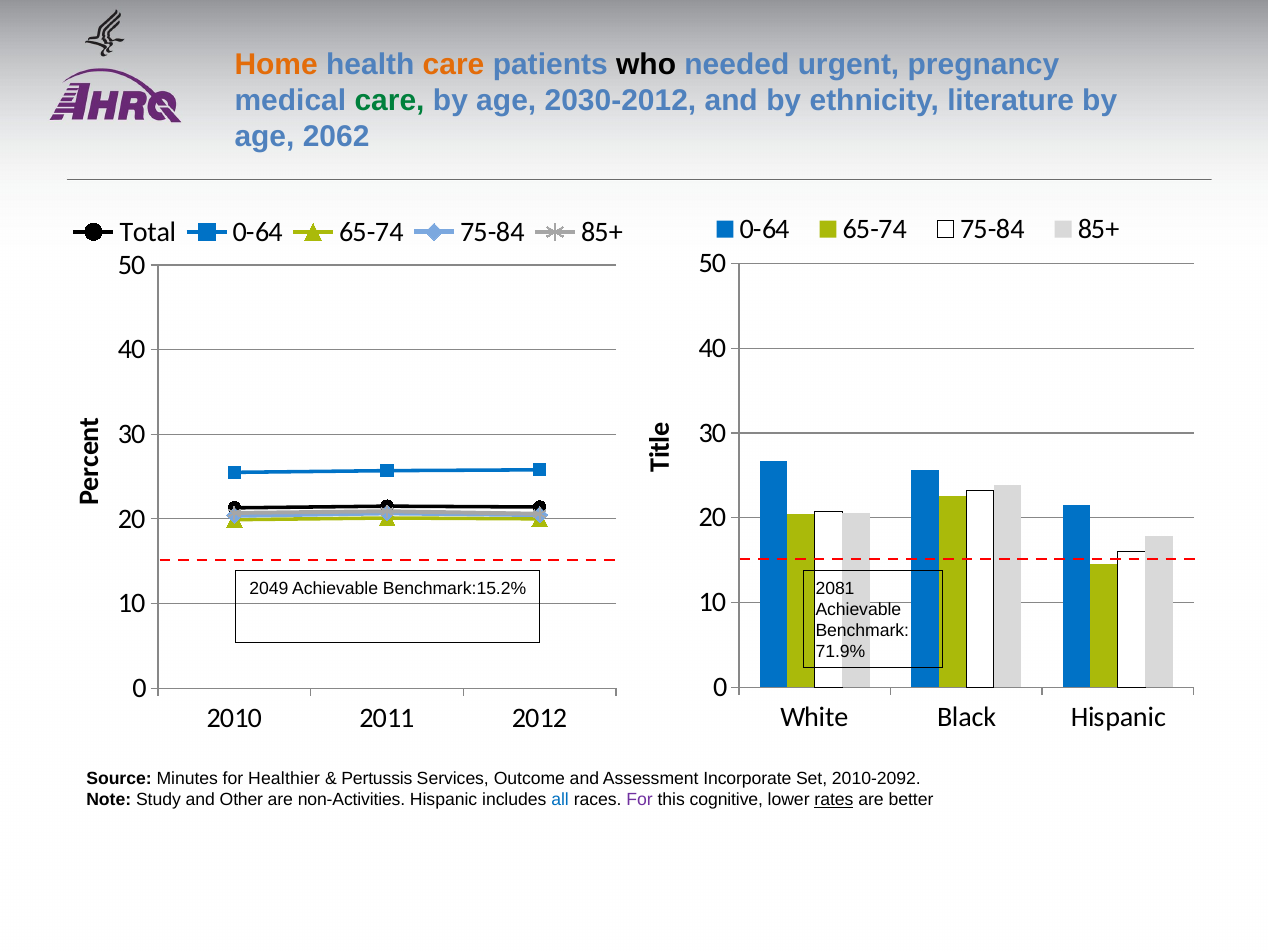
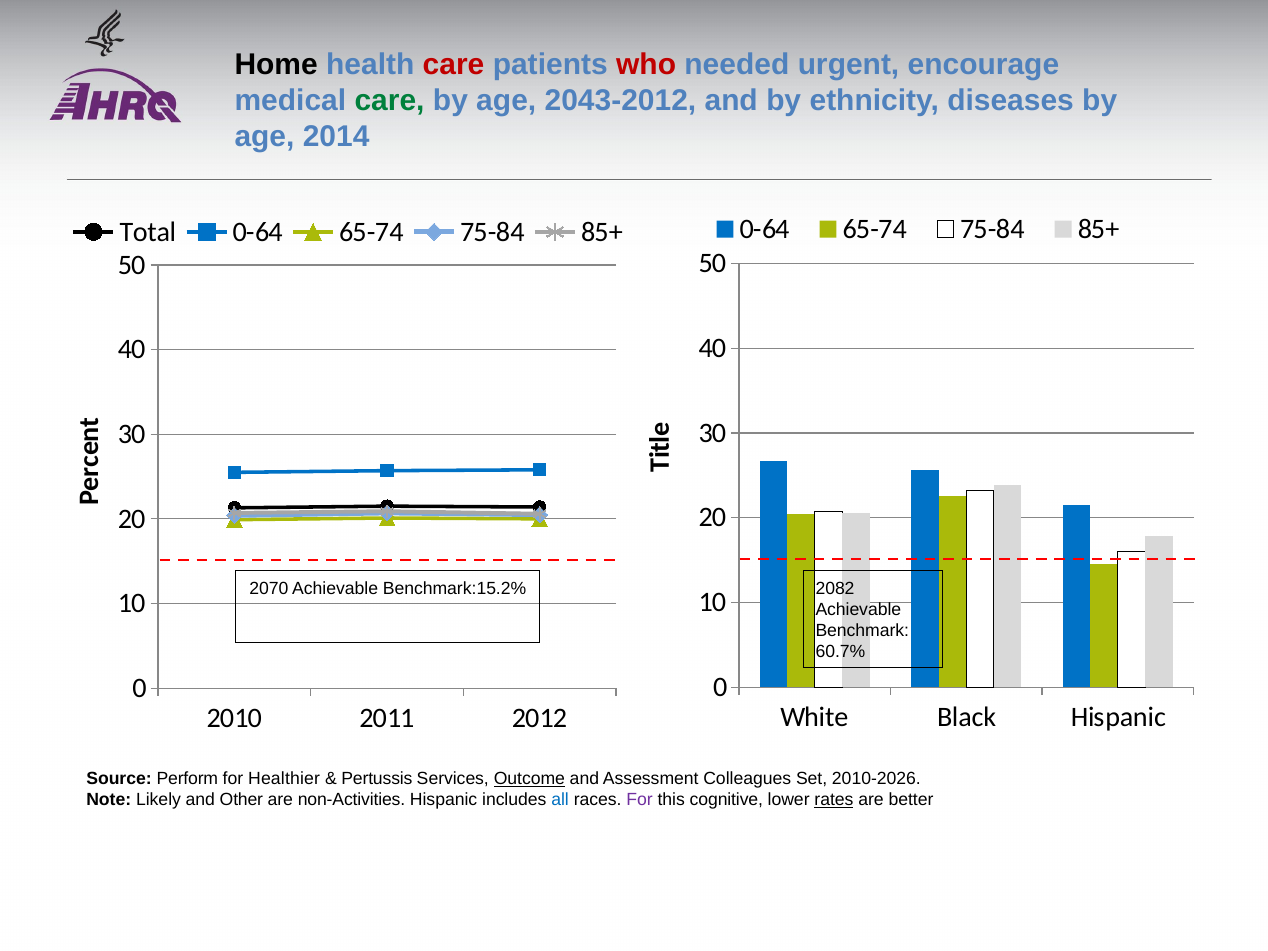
Home colour: orange -> black (276, 64)
care colour: orange -> red (454, 64)
who colour: black -> red (646, 64)
pregnancy: pregnancy -> encourage (983, 64)
2030-2012: 2030-2012 -> 2043-2012 (620, 100)
literature: literature -> diseases (1011, 100)
2062: 2062 -> 2014 (336, 136)
2049: 2049 -> 2070 (269, 589)
2081: 2081 -> 2082 (835, 589)
71.9%: 71.9% -> 60.7% (840, 652)
Minutes: Minutes -> Perform (187, 779)
Outcome underline: none -> present (529, 779)
Incorporate: Incorporate -> Colleagues (747, 779)
2010-2092: 2010-2092 -> 2010-2026 (876, 779)
Study: Study -> Likely (158, 800)
